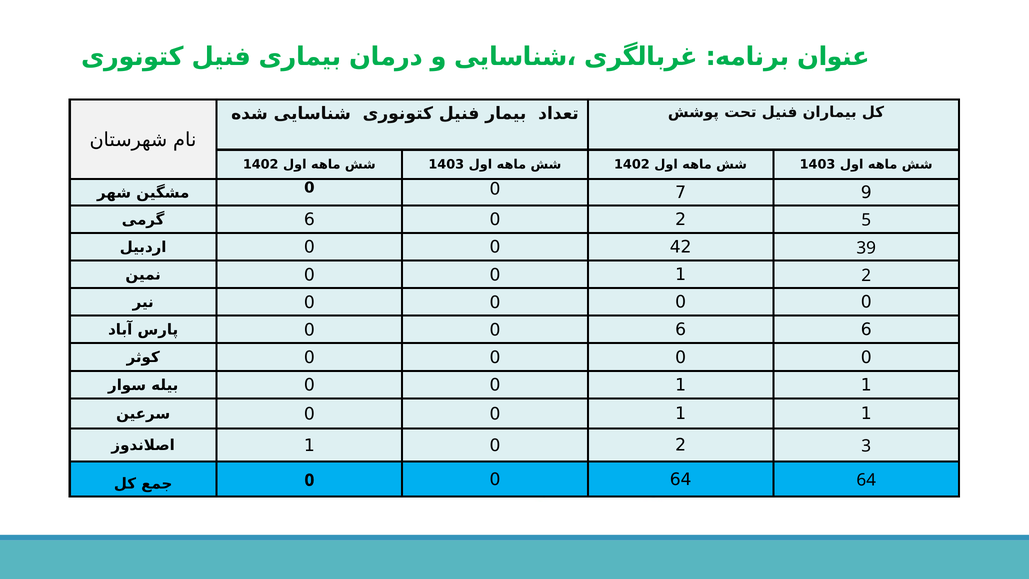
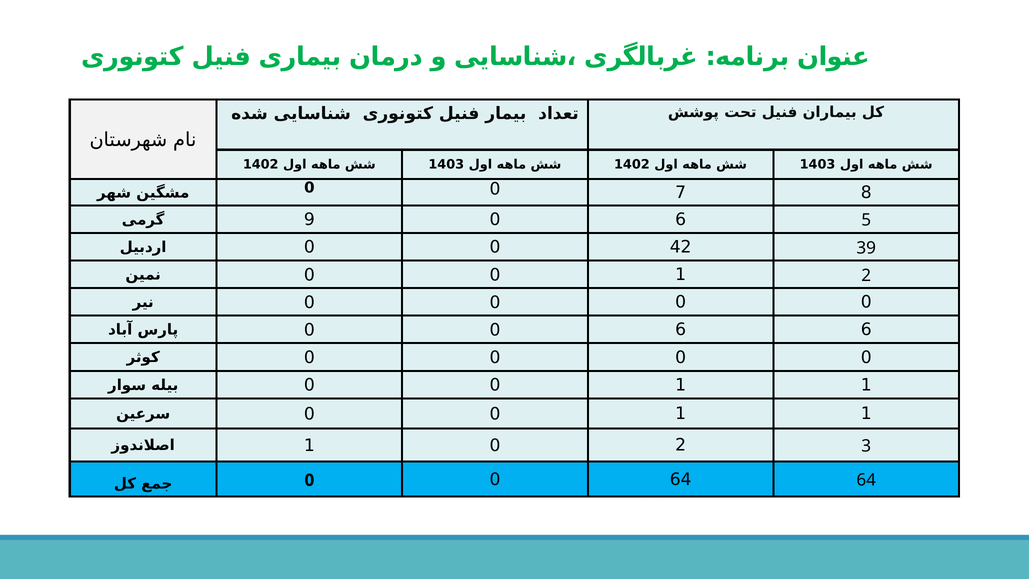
9: 9 -> 8 (866, 192)
6: 6 -> 9 (309, 220)
2: 2 -> 6 (681, 220)
